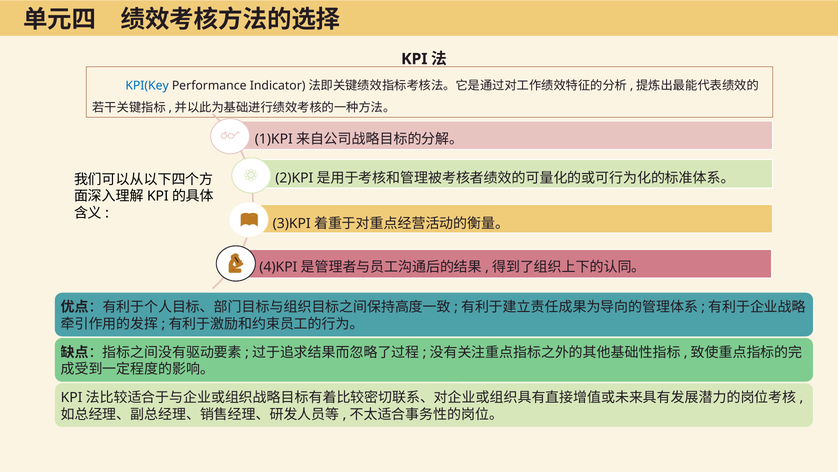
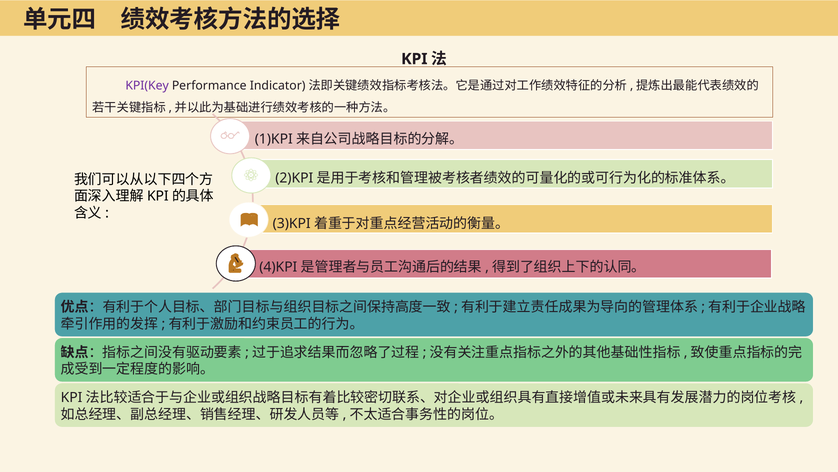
KPI(Key colour: blue -> purple (147, 85)
